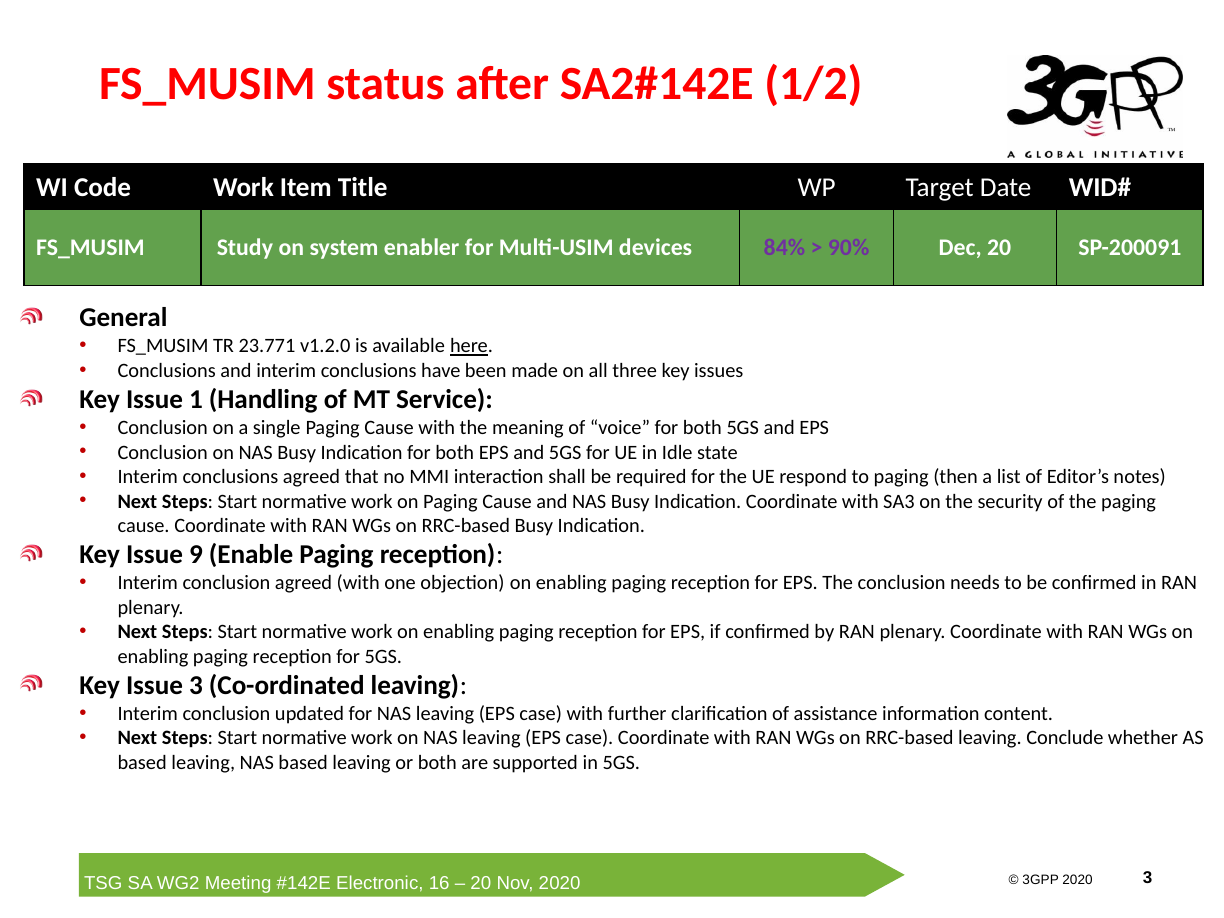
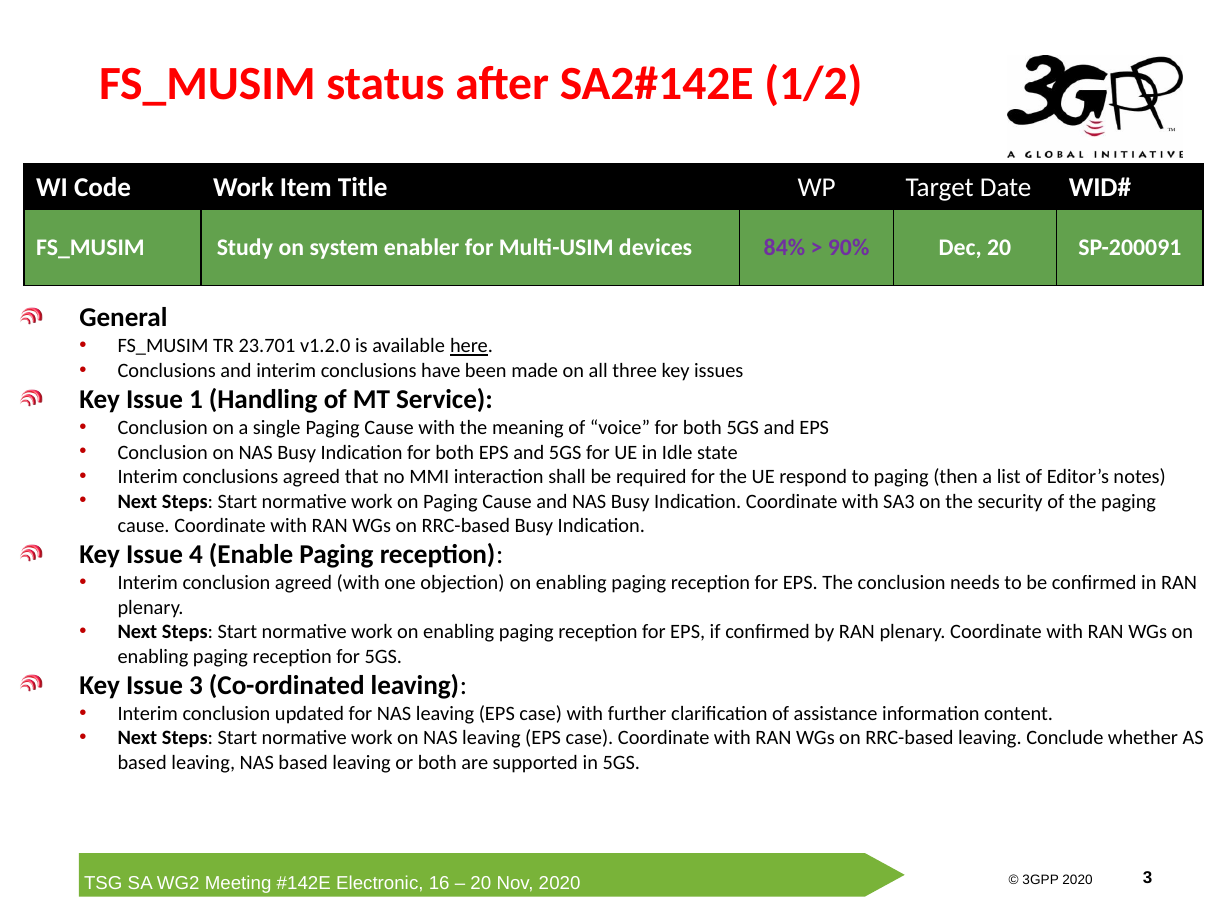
23.771: 23.771 -> 23.701 (267, 346)
9: 9 -> 4 (196, 555)
